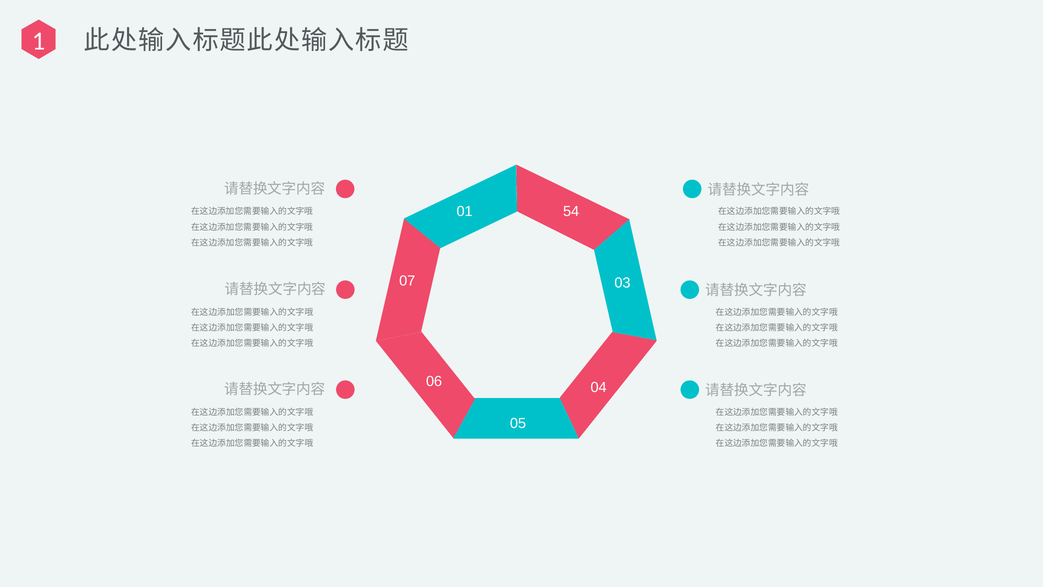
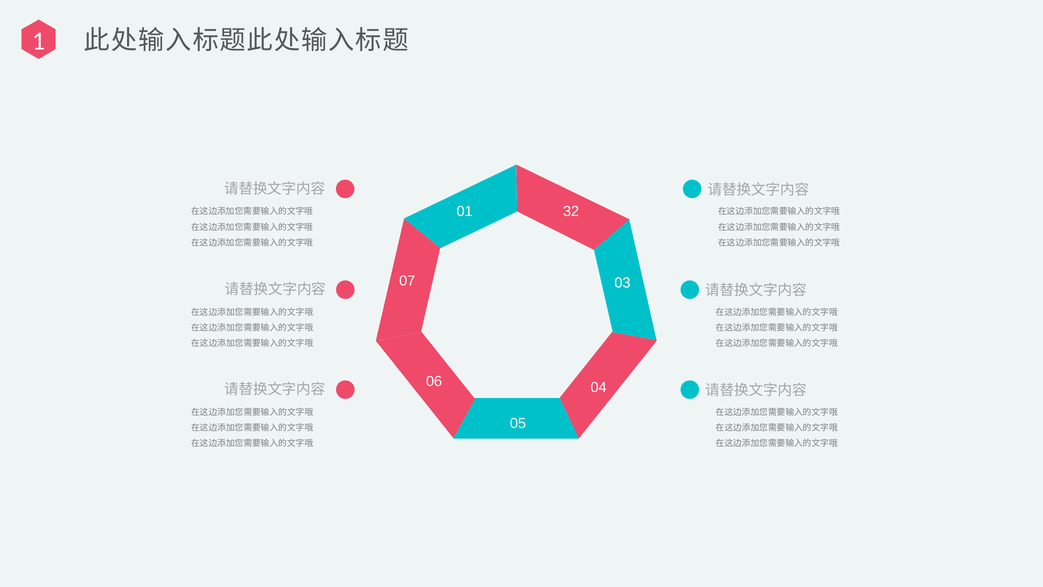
54: 54 -> 32 (571, 211)
